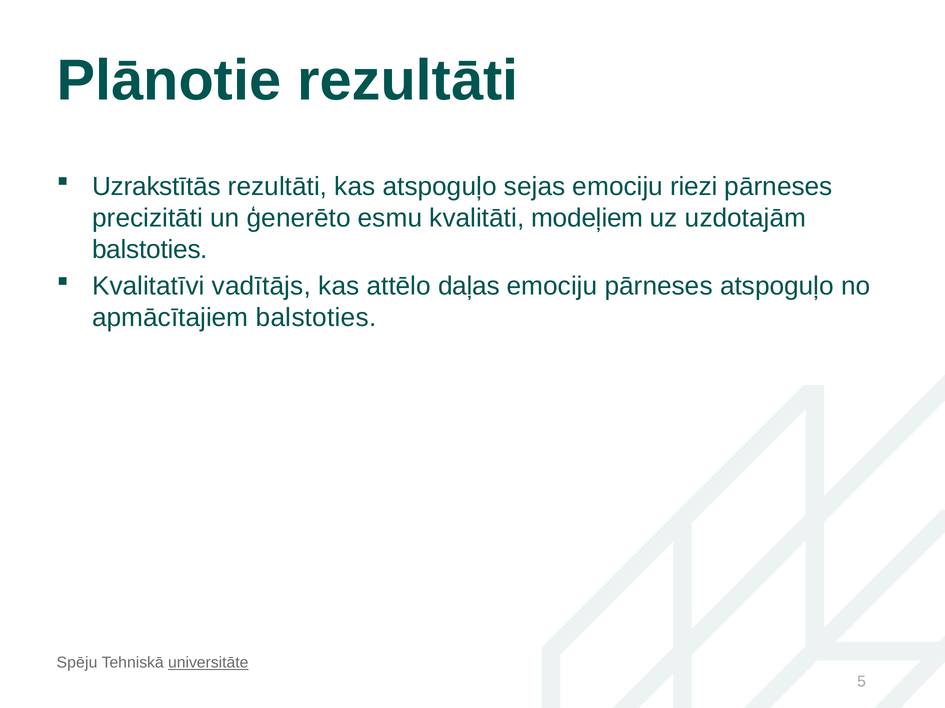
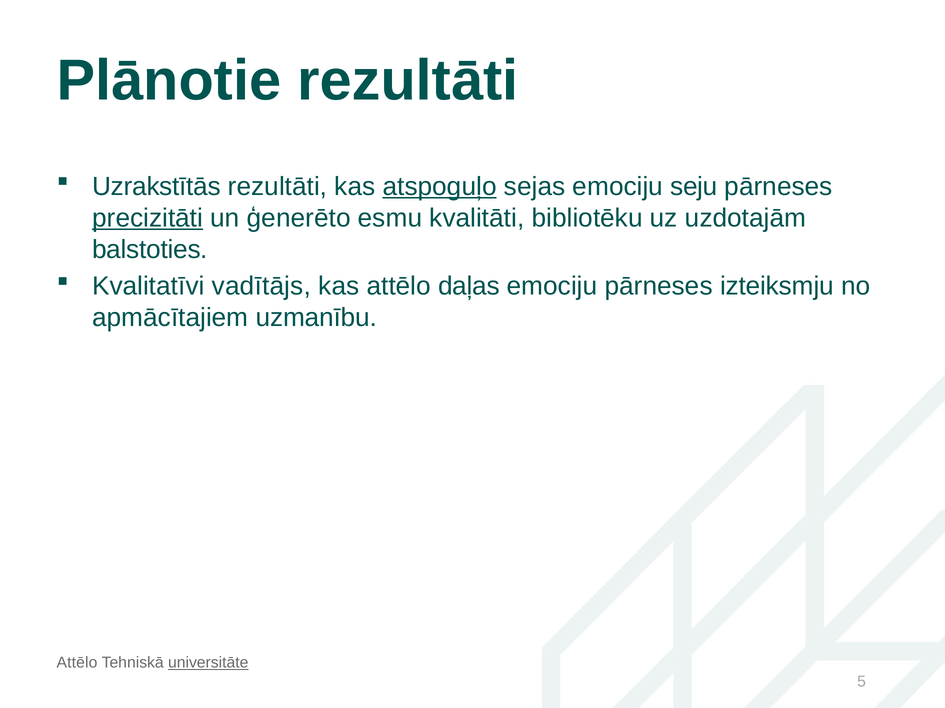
atspoguļo underline: none -> present (440, 187)
riezi: riezi -> seju (694, 187)
precizitāti underline: none -> present (148, 218)
modeļiem: modeļiem -> bibliotēku (587, 218)
pārneses atspoguļo: atspoguļo -> izteiksmju (777, 287)
apmācītajiem balstoties: balstoties -> uzmanību (316, 318)
Spēju: Spēju -> Attēlo (77, 663)
